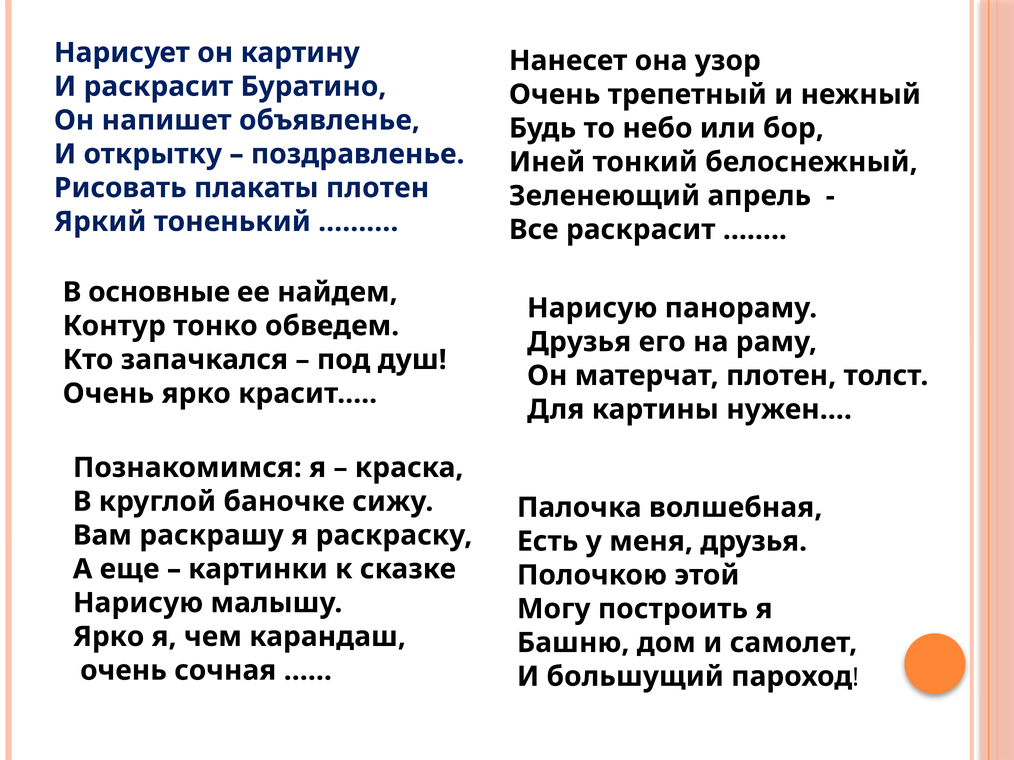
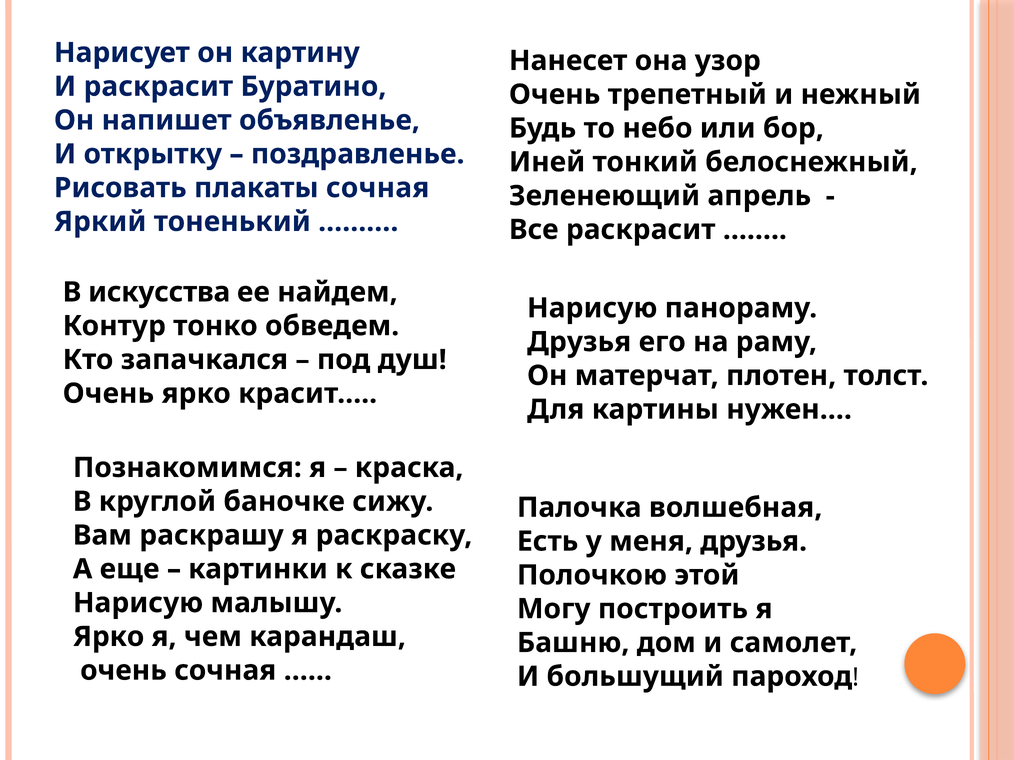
плакаты плотен: плотен -> сочная (378, 188)
основные: основные -> искусства (159, 292)
